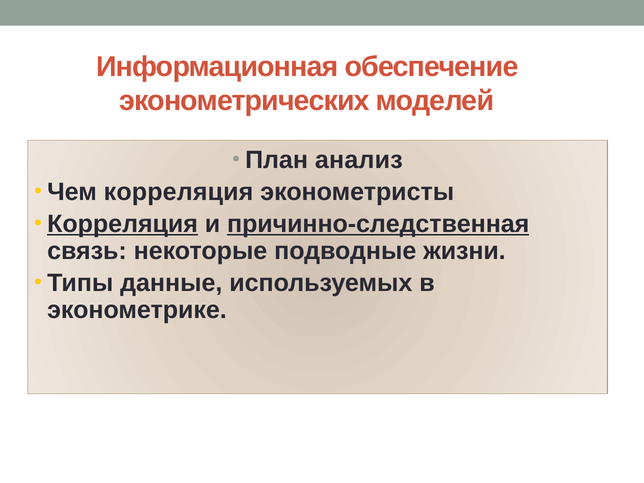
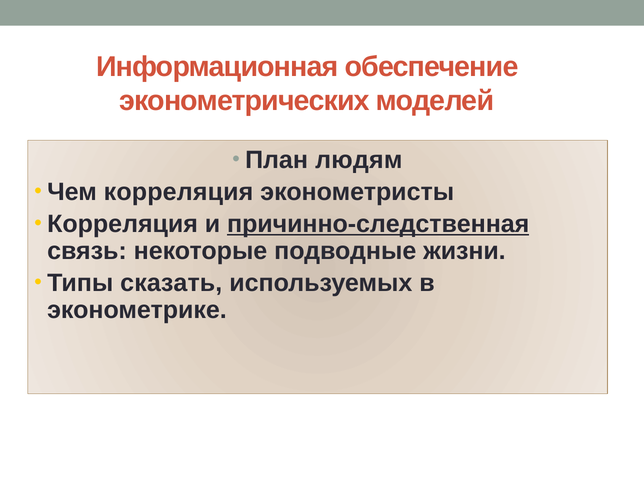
анализ: анализ -> людям (359, 160)
Корреляция underline: present -> none (123, 224)
данные: данные -> сказать (171, 283)
